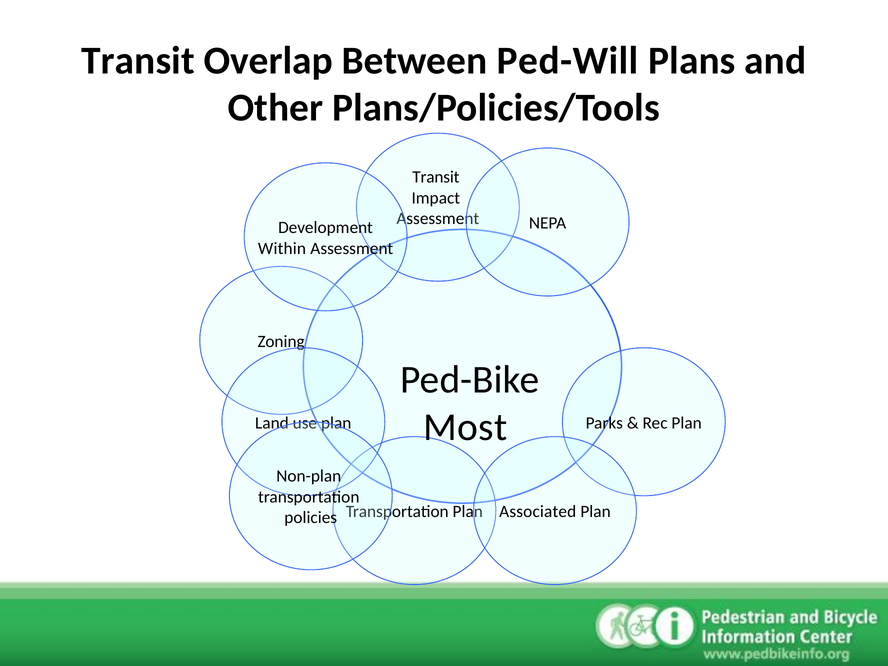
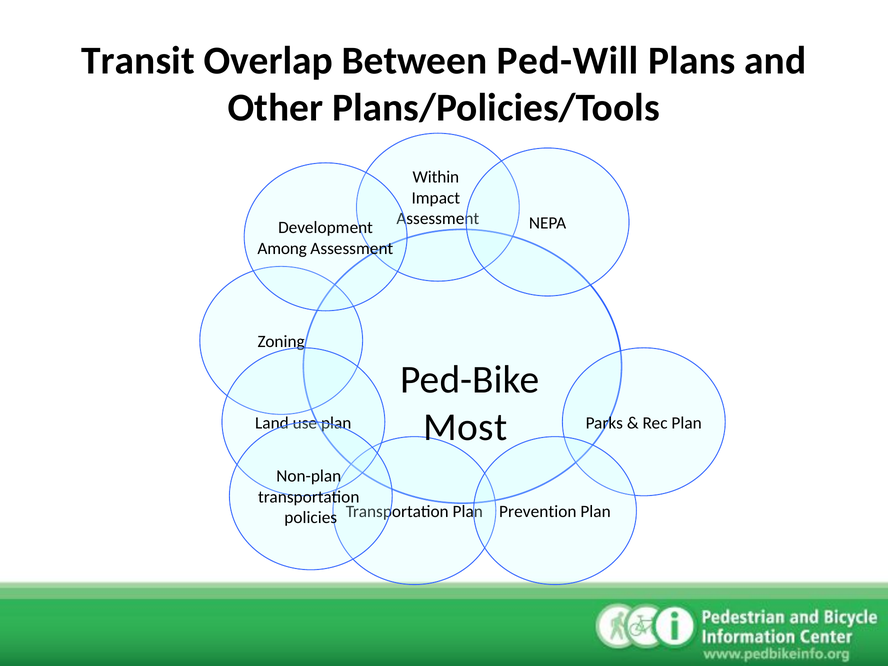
Transit: Transit -> Within (436, 177)
Within: Within -> Among (282, 248)
Associated: Associated -> Prevention (538, 512)
